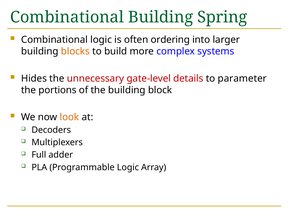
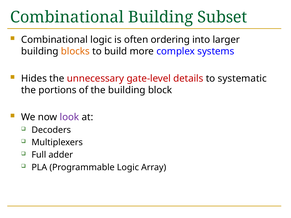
Spring: Spring -> Subset (222, 17)
parameter: parameter -> systematic (242, 78)
look colour: orange -> purple (69, 117)
